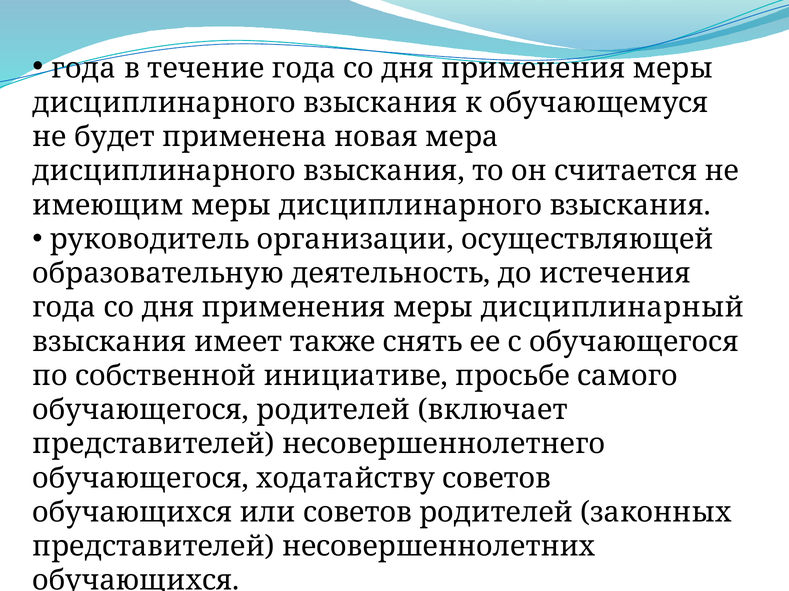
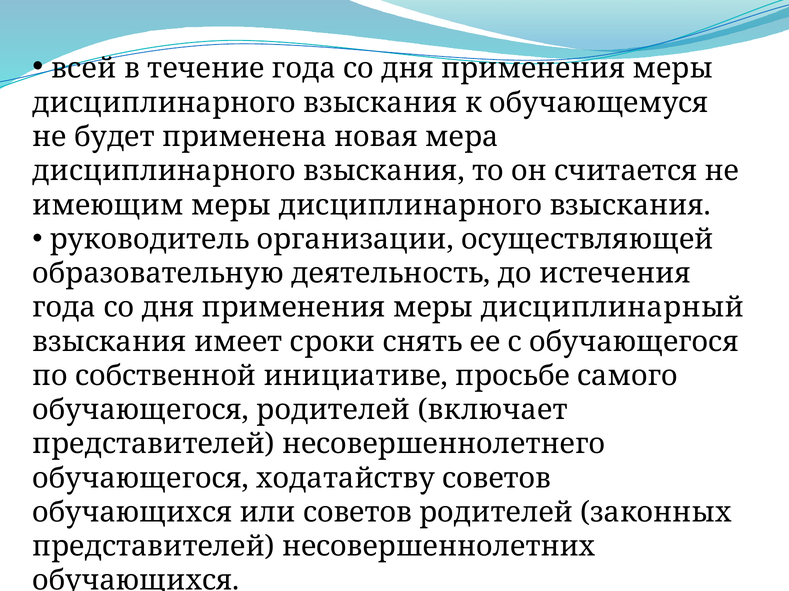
года: года -> всей (84, 68)
также: также -> сроки (333, 342)
